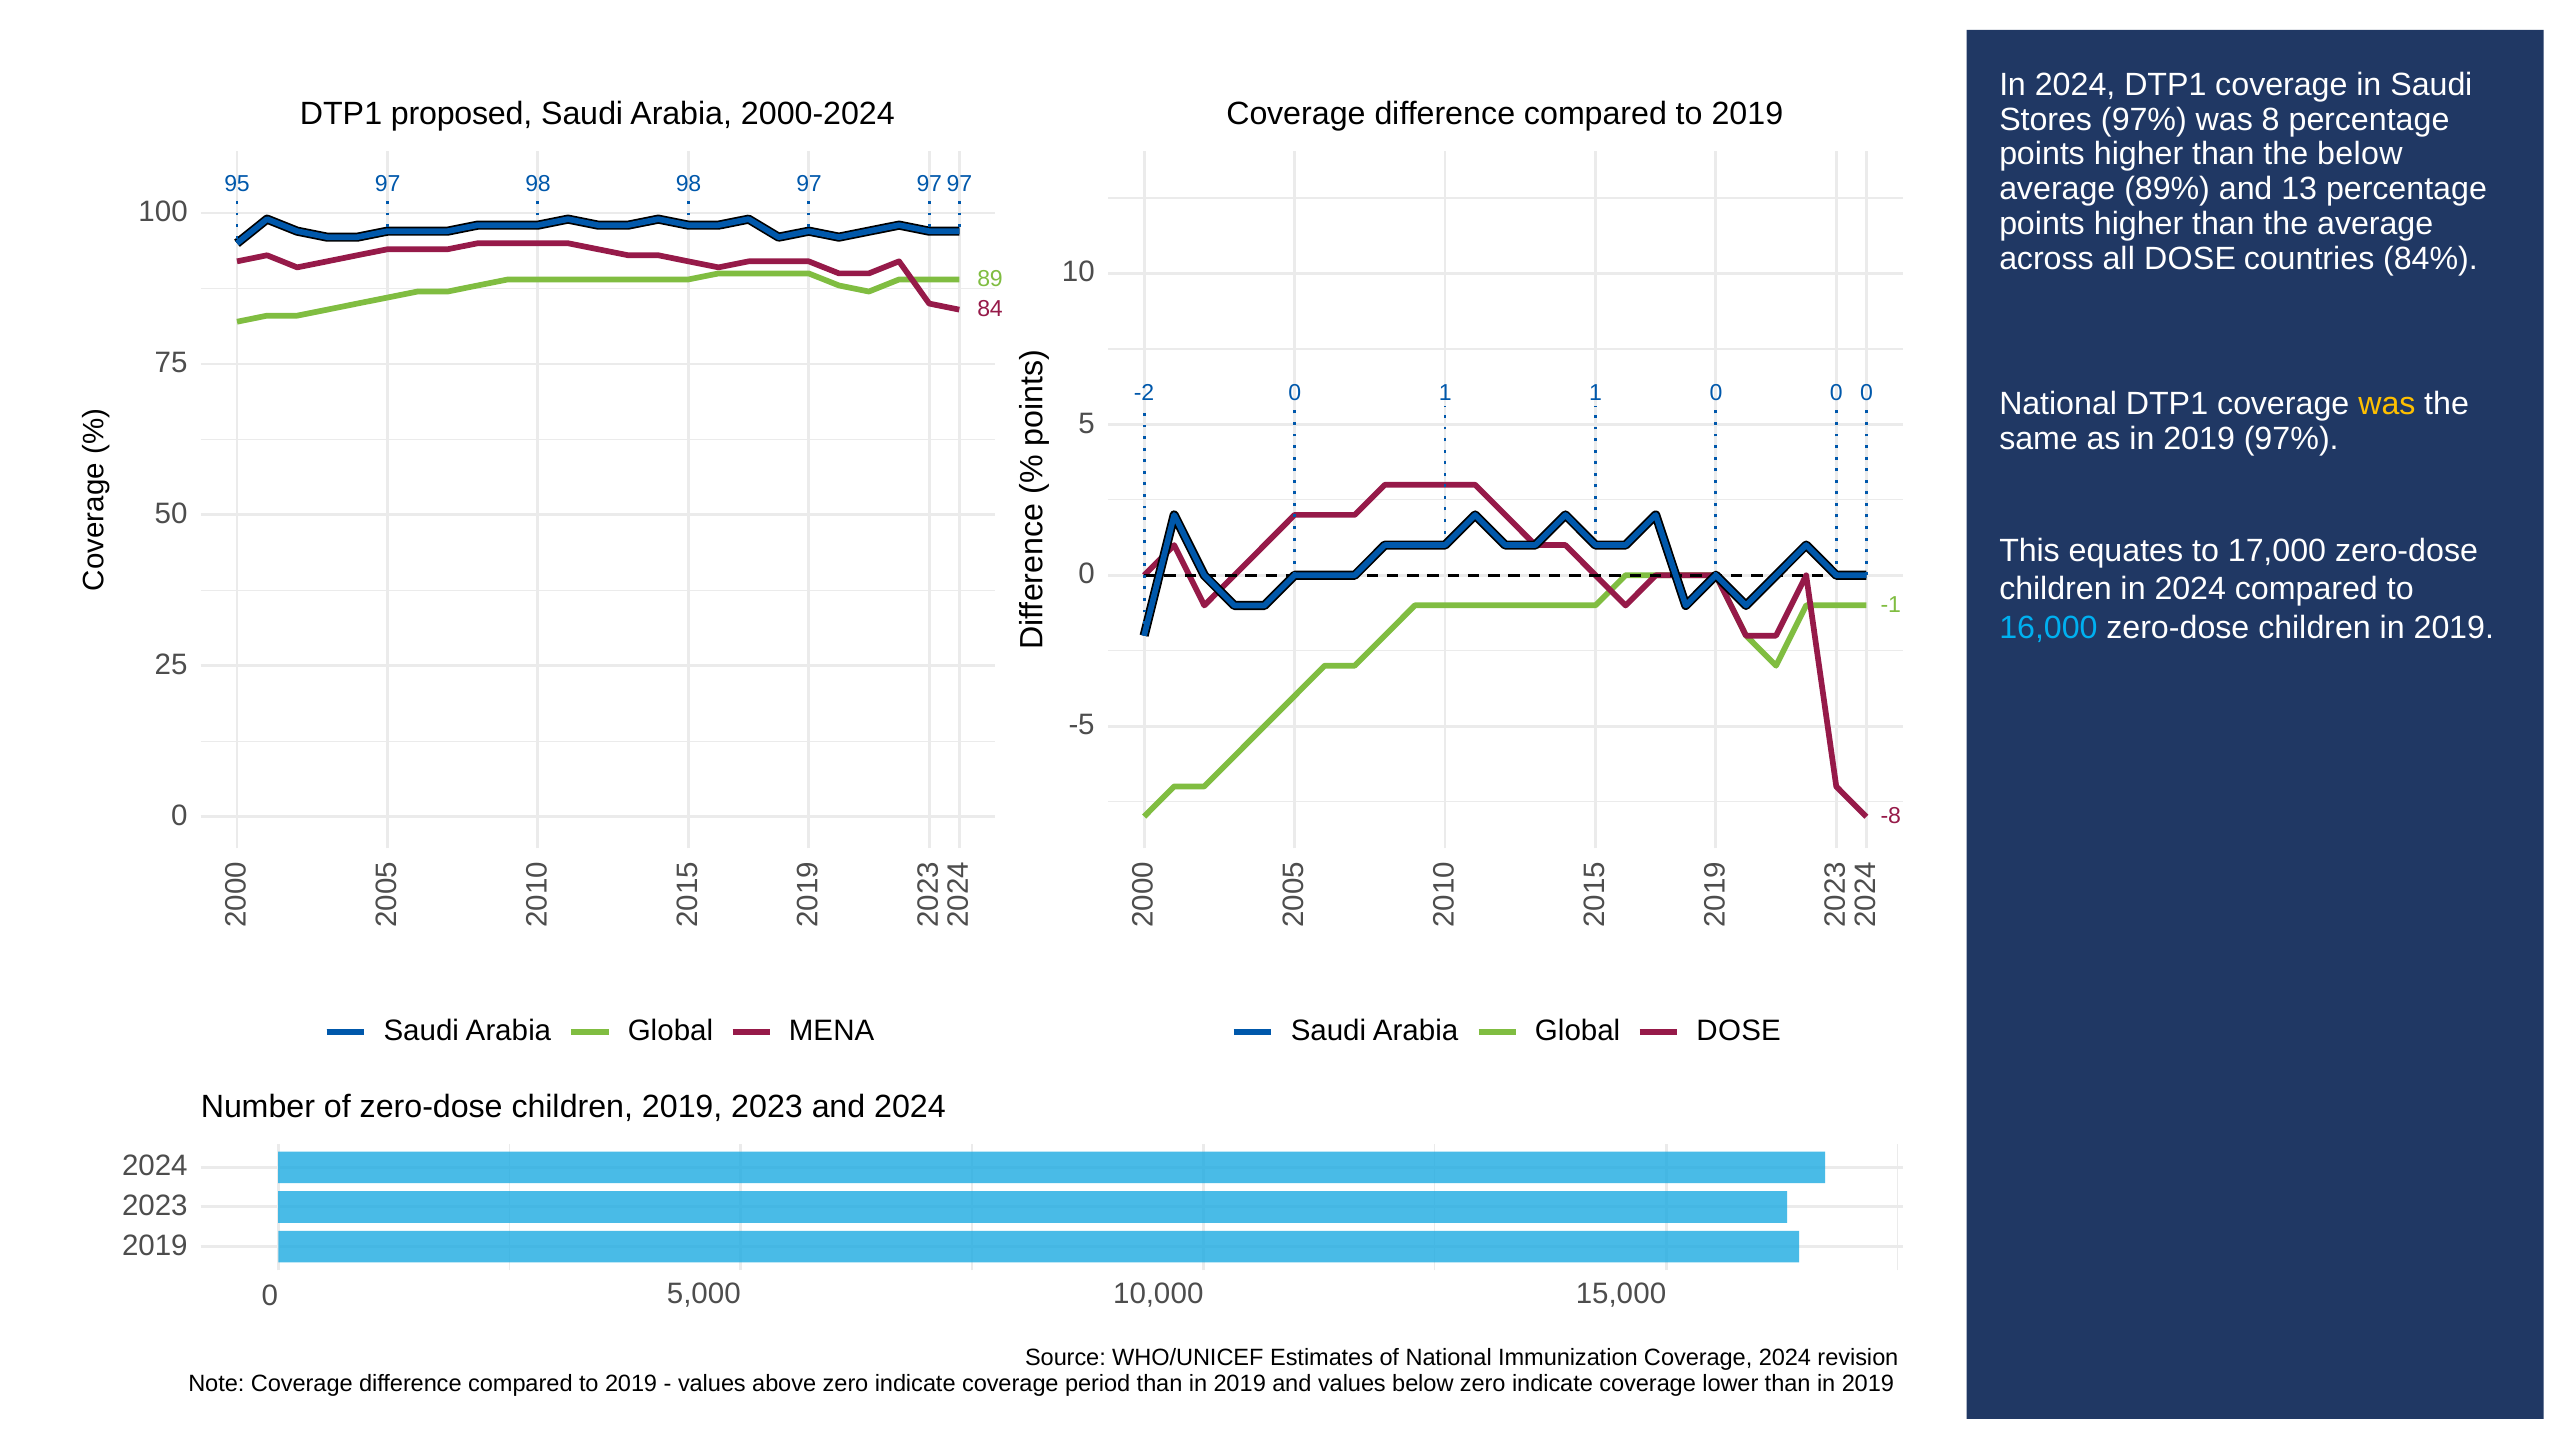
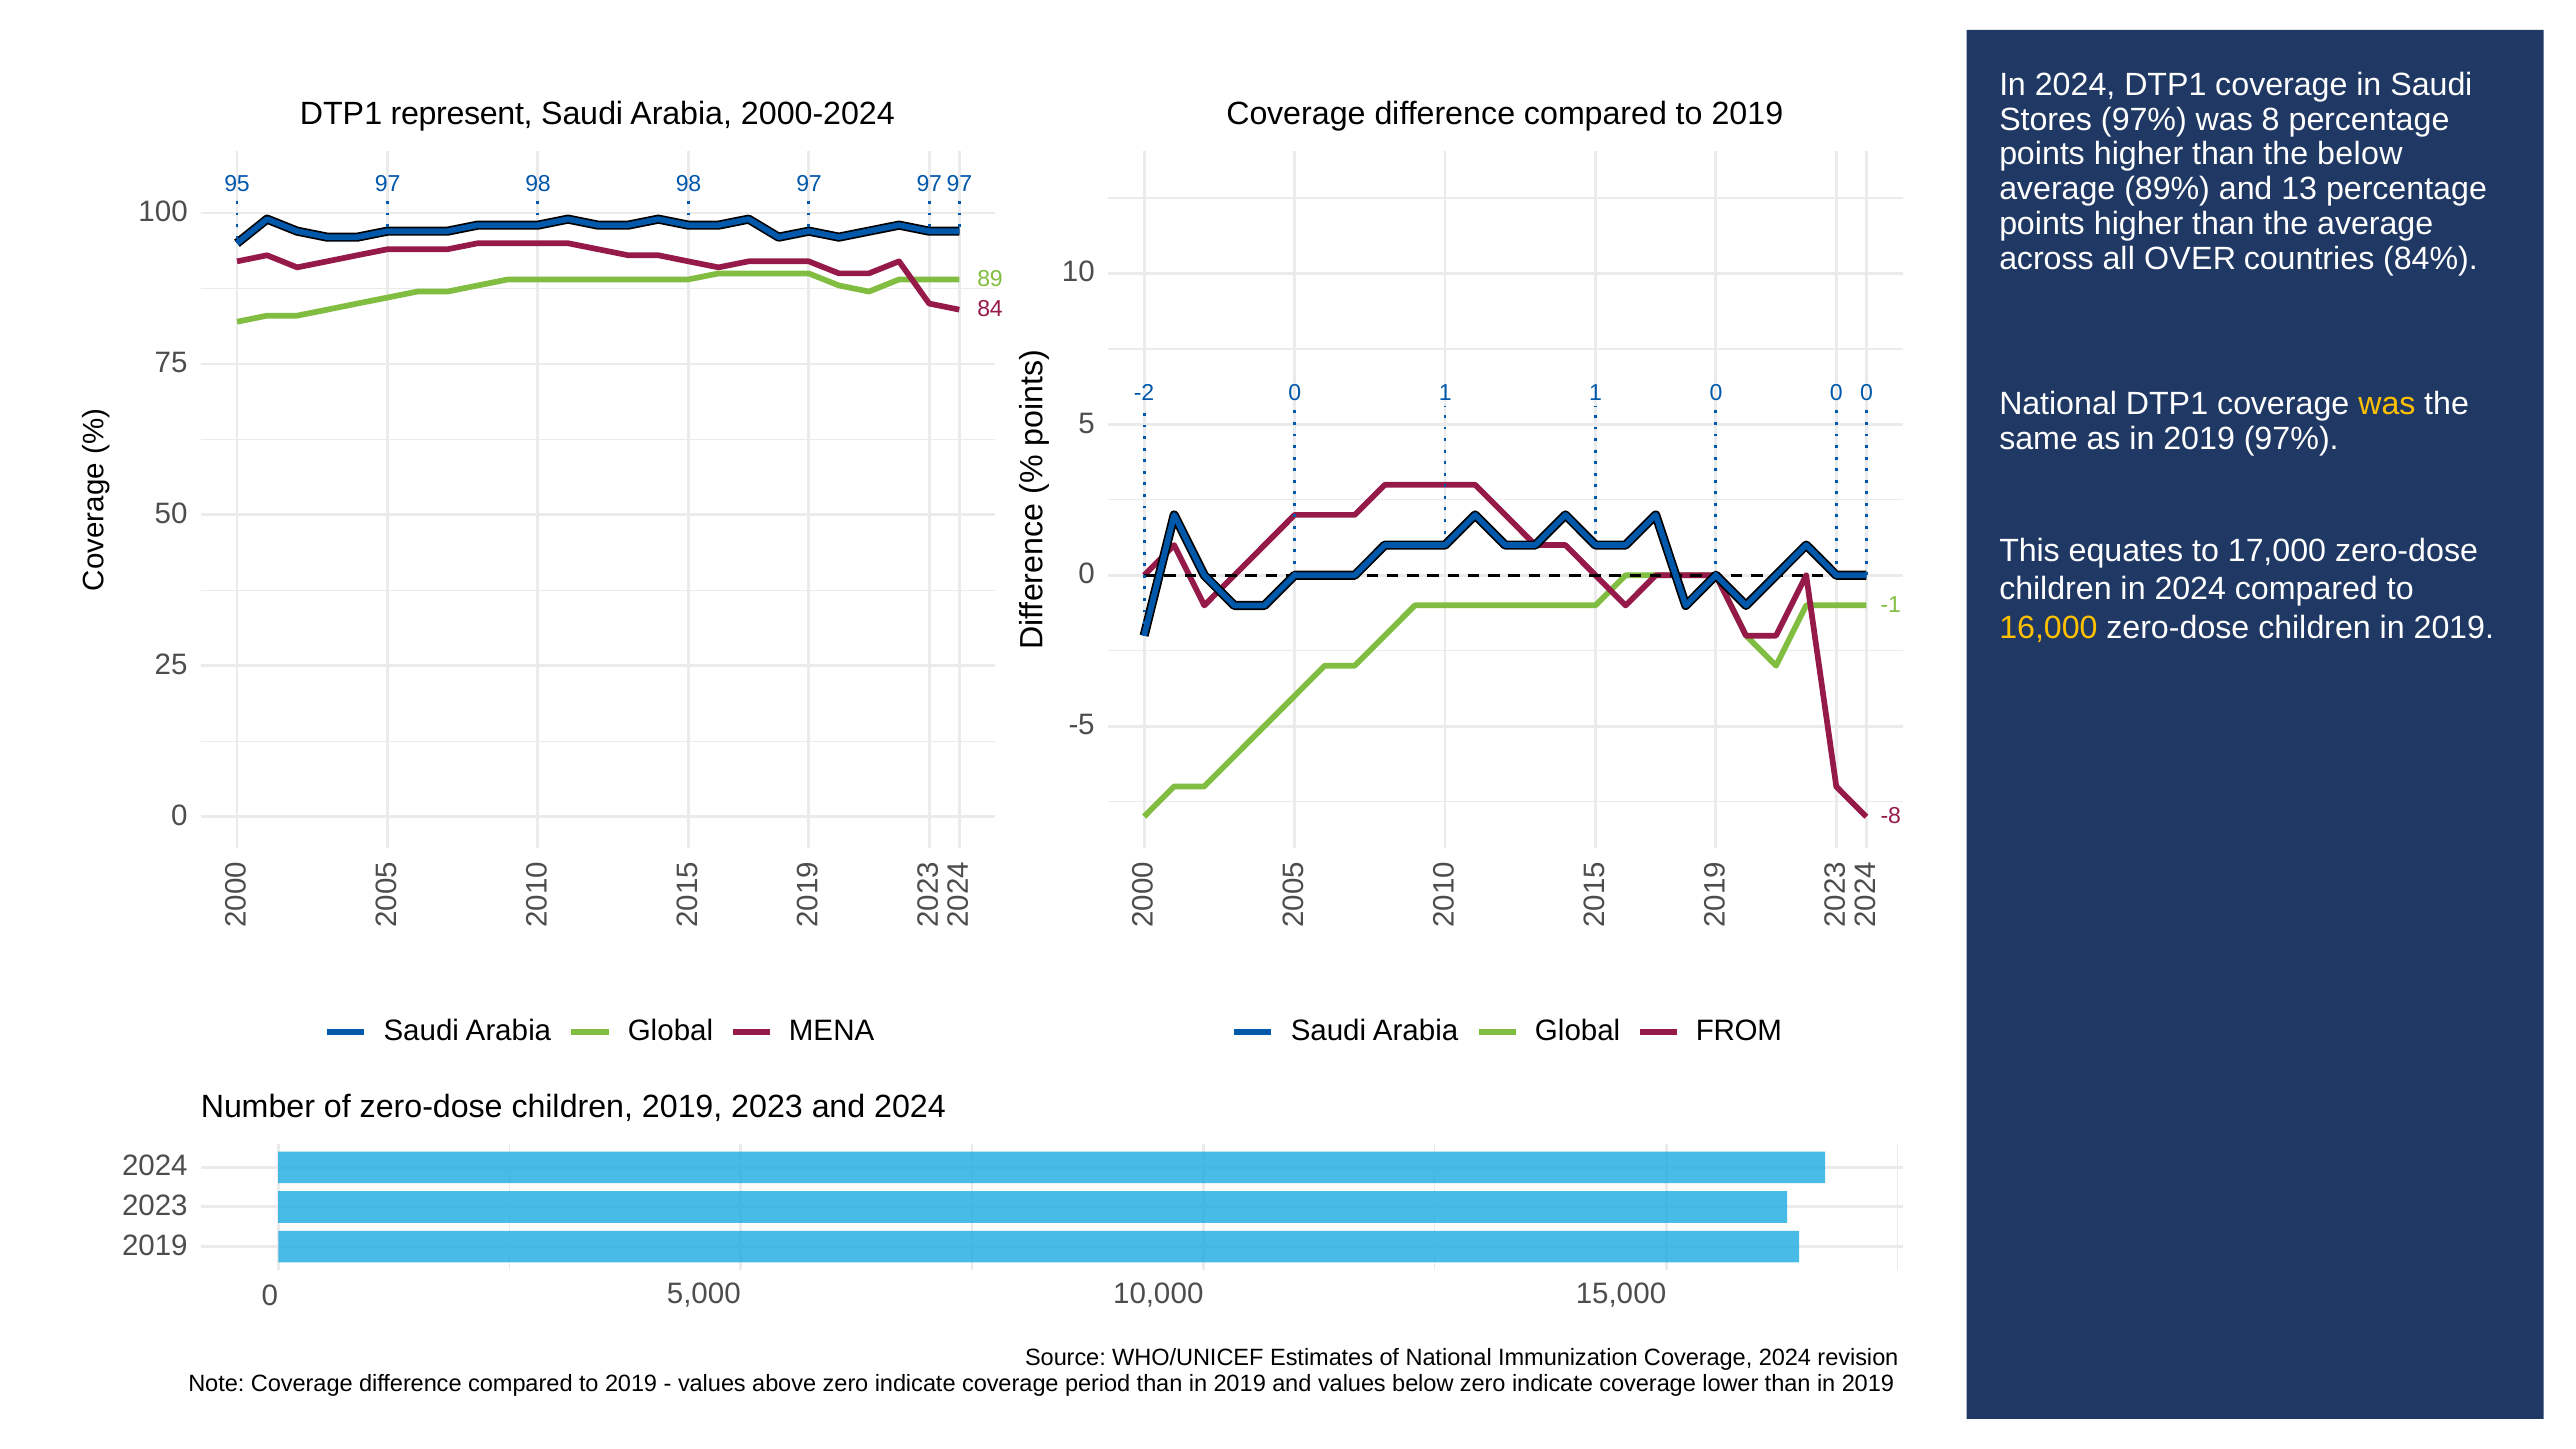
proposed: proposed -> represent (462, 114)
all DOSE: DOSE -> OVER (2190, 258)
16,000 colour: light blue -> yellow (2048, 628)
Global DOSE: DOSE -> FROM (1739, 1031)
